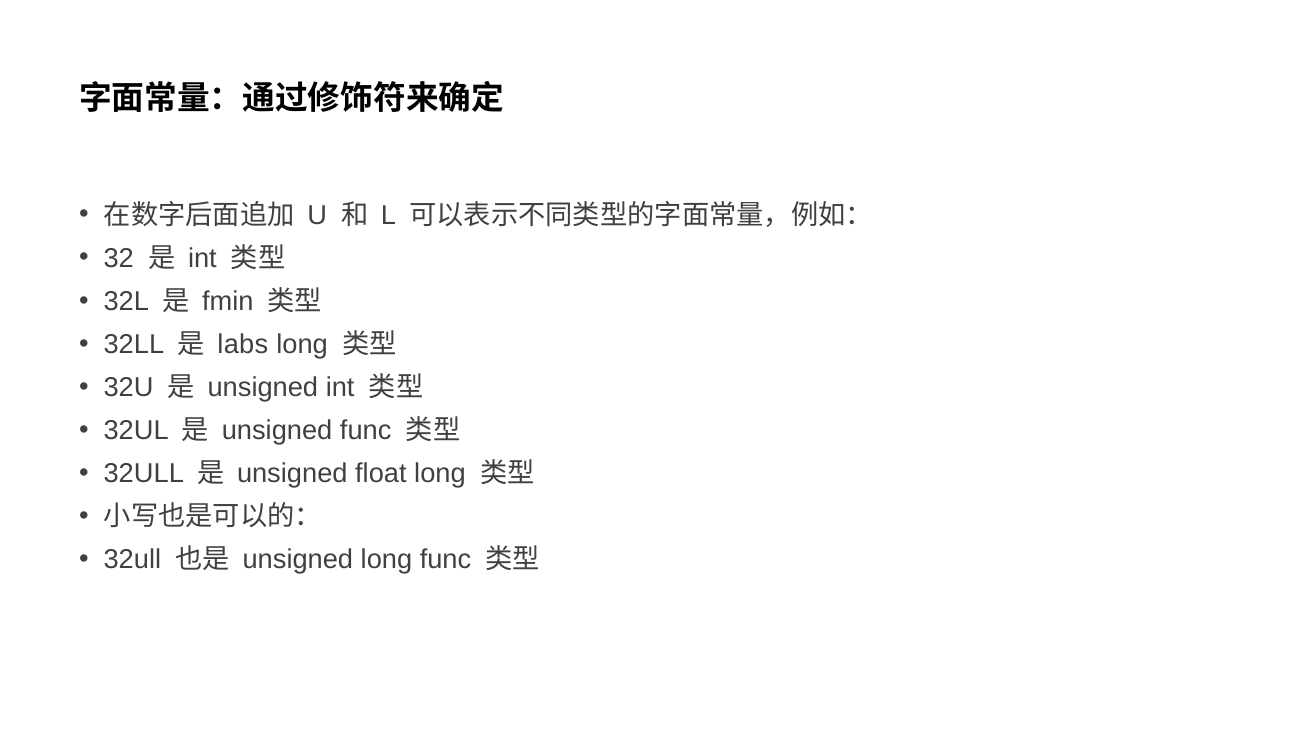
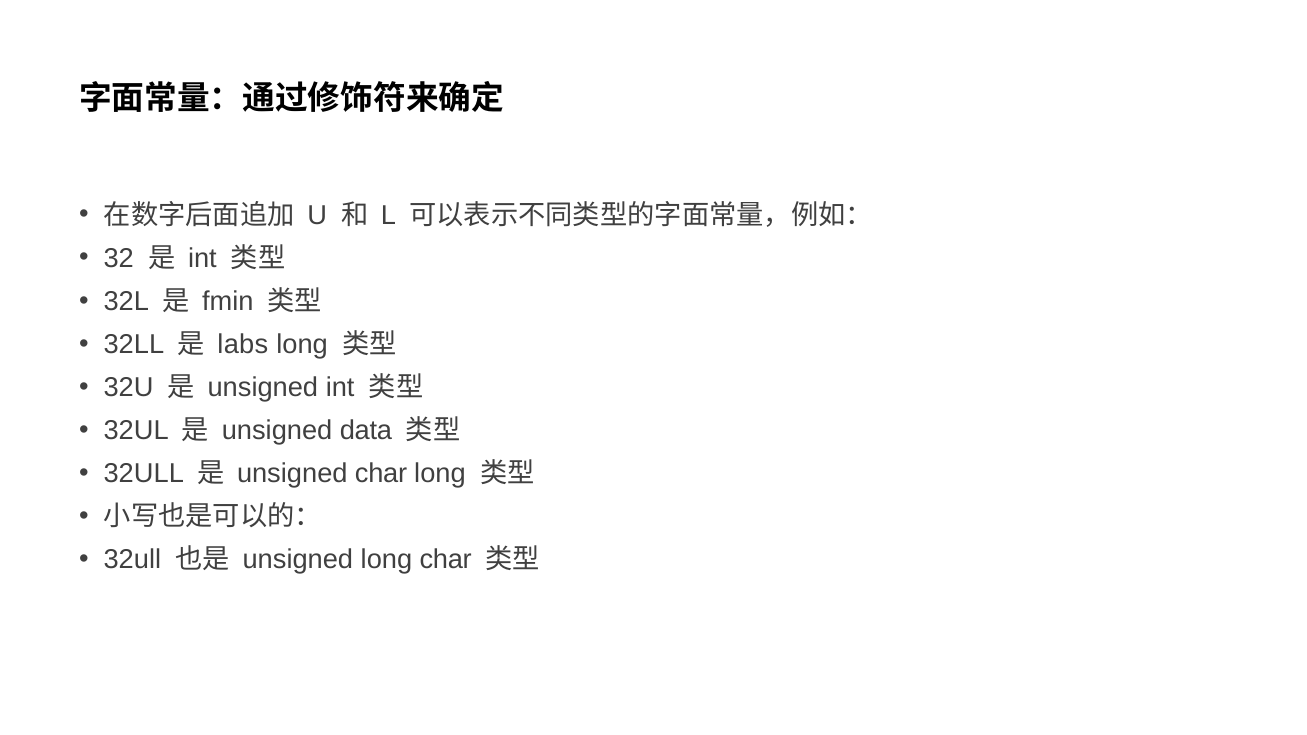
unsigned func: func -> data (366, 430)
unsigned float: float -> char (381, 473)
long func: func -> char (446, 559)
